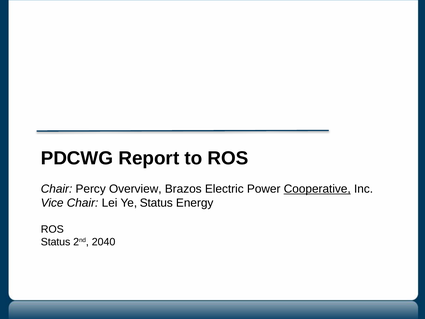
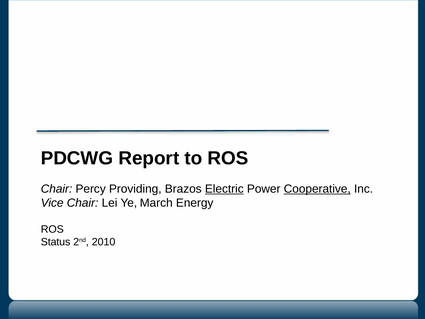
Overview: Overview -> Providing (135, 189)
Electric underline: none -> present (224, 189)
Ye Status: Status -> March (156, 203)
2040: 2040 -> 2010 (104, 242)
